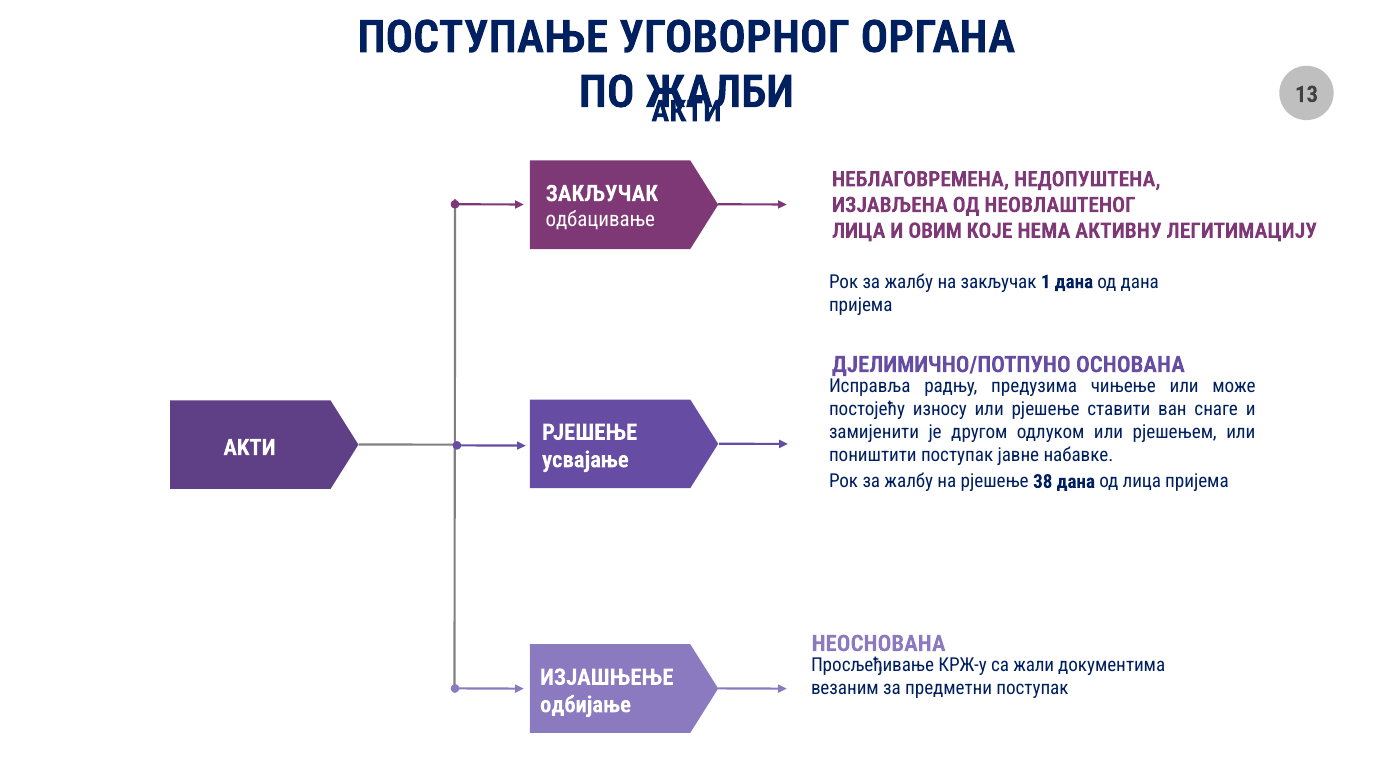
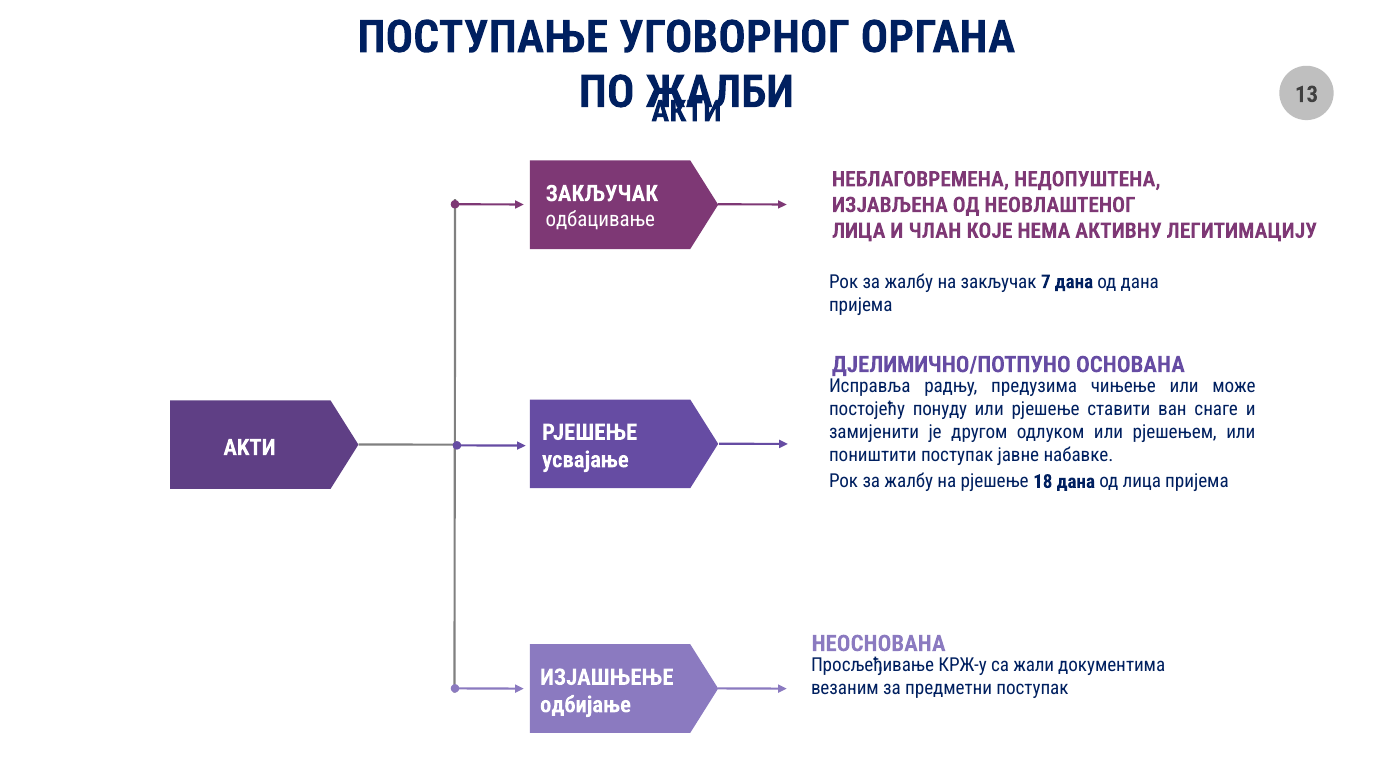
ОВИМ: ОВИМ -> ЧЛАН (935, 231)
1: 1 -> 7 (1046, 282)
износу: износу -> понуду (940, 409)
38: 38 -> 18 (1043, 482)
